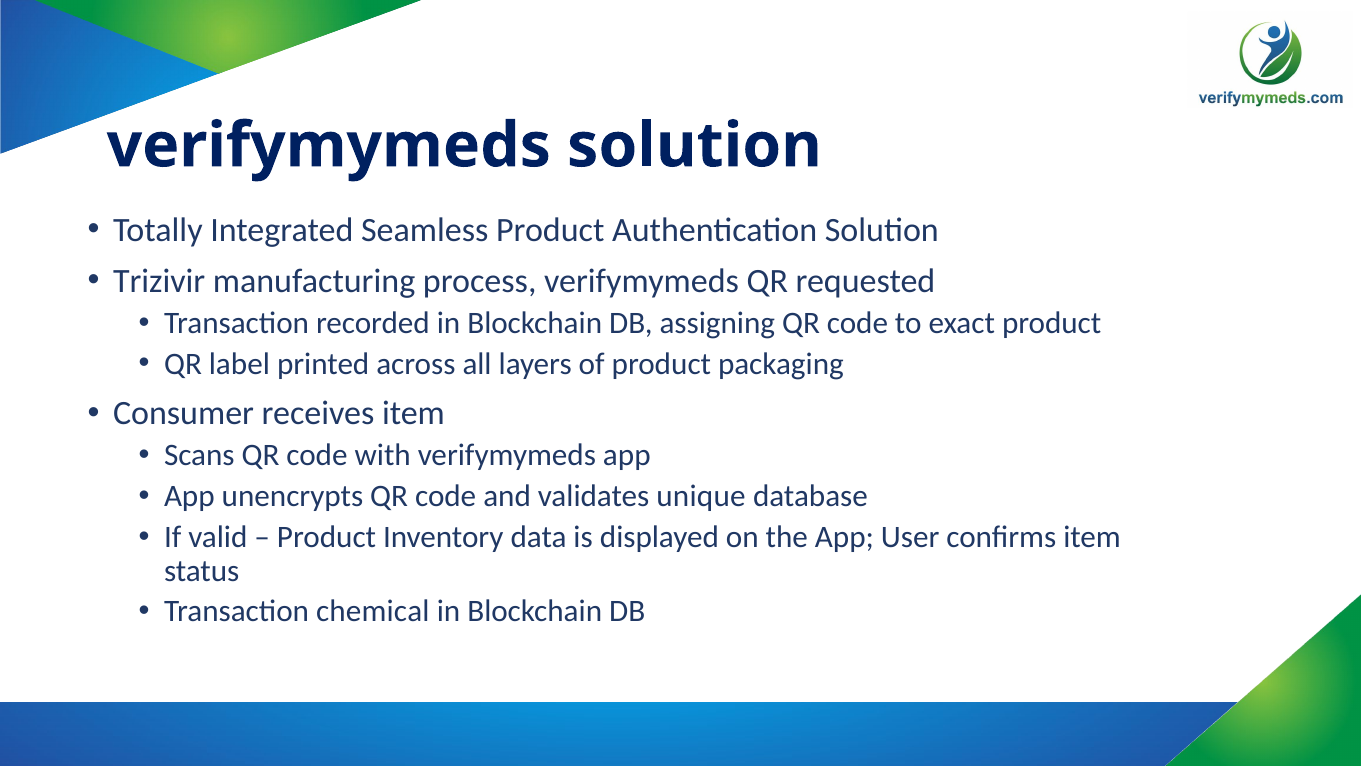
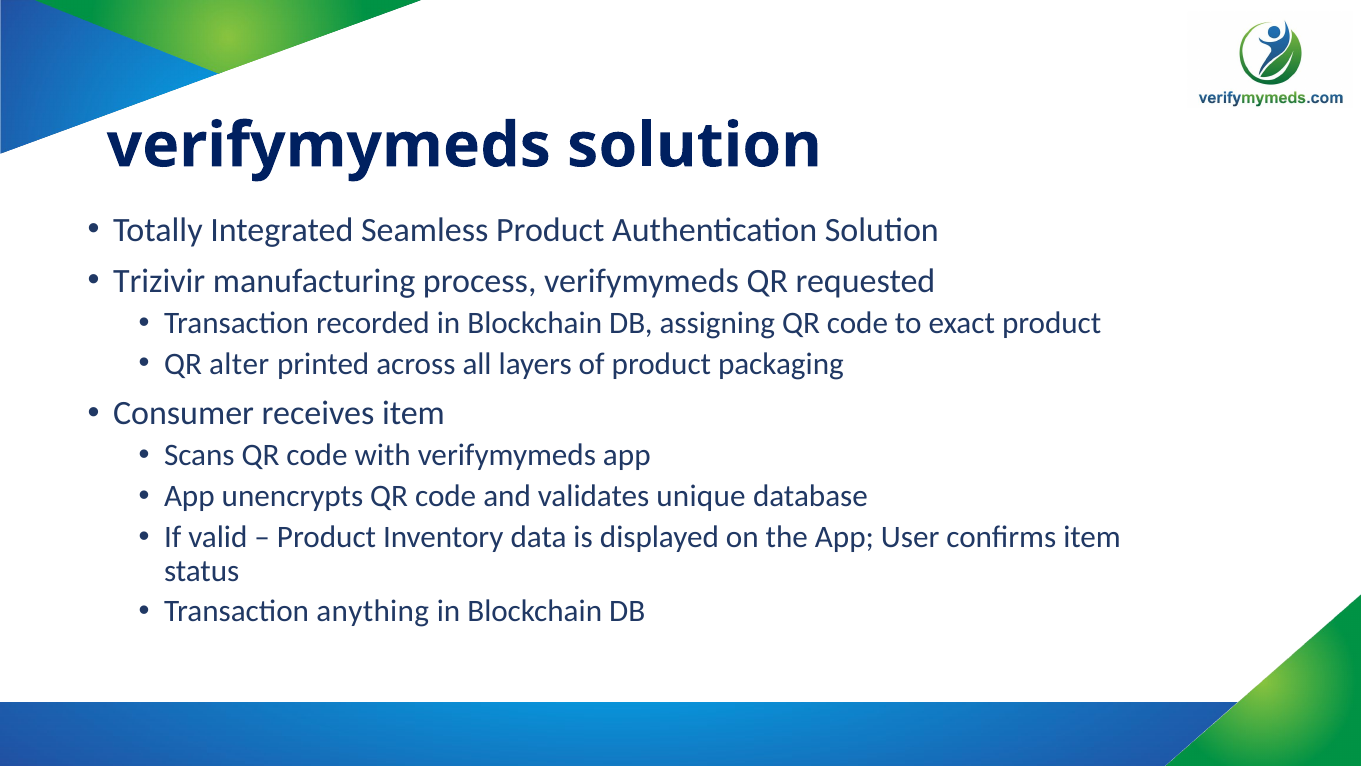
label: label -> alter (239, 364)
chemical: chemical -> anything (373, 611)
